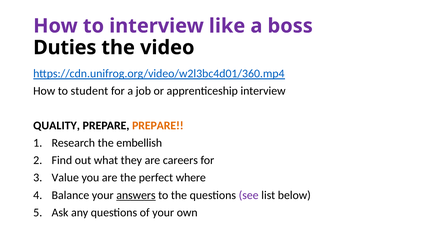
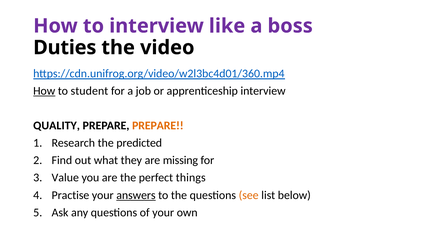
How underline: none -> present (44, 91)
embellish: embellish -> predicted (139, 143)
careers: careers -> missing (180, 160)
where: where -> things (191, 177)
Balance: Balance -> Practise (70, 195)
see colour: purple -> orange (249, 195)
